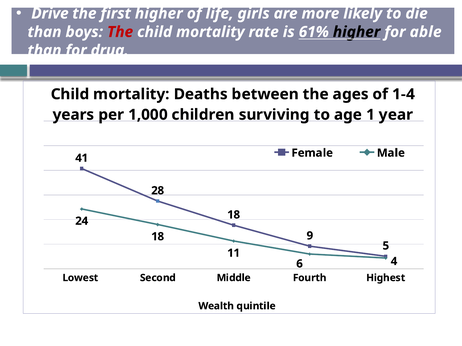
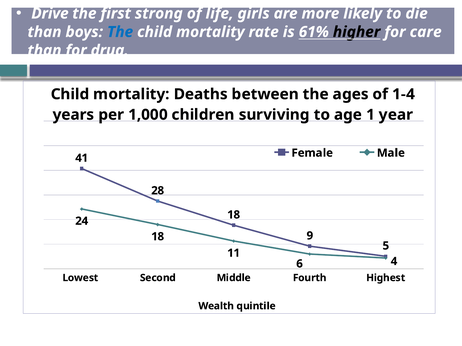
first higher: higher -> strong (159, 14)
The colour: red -> blue (120, 32)
able: able -> care (426, 32)
